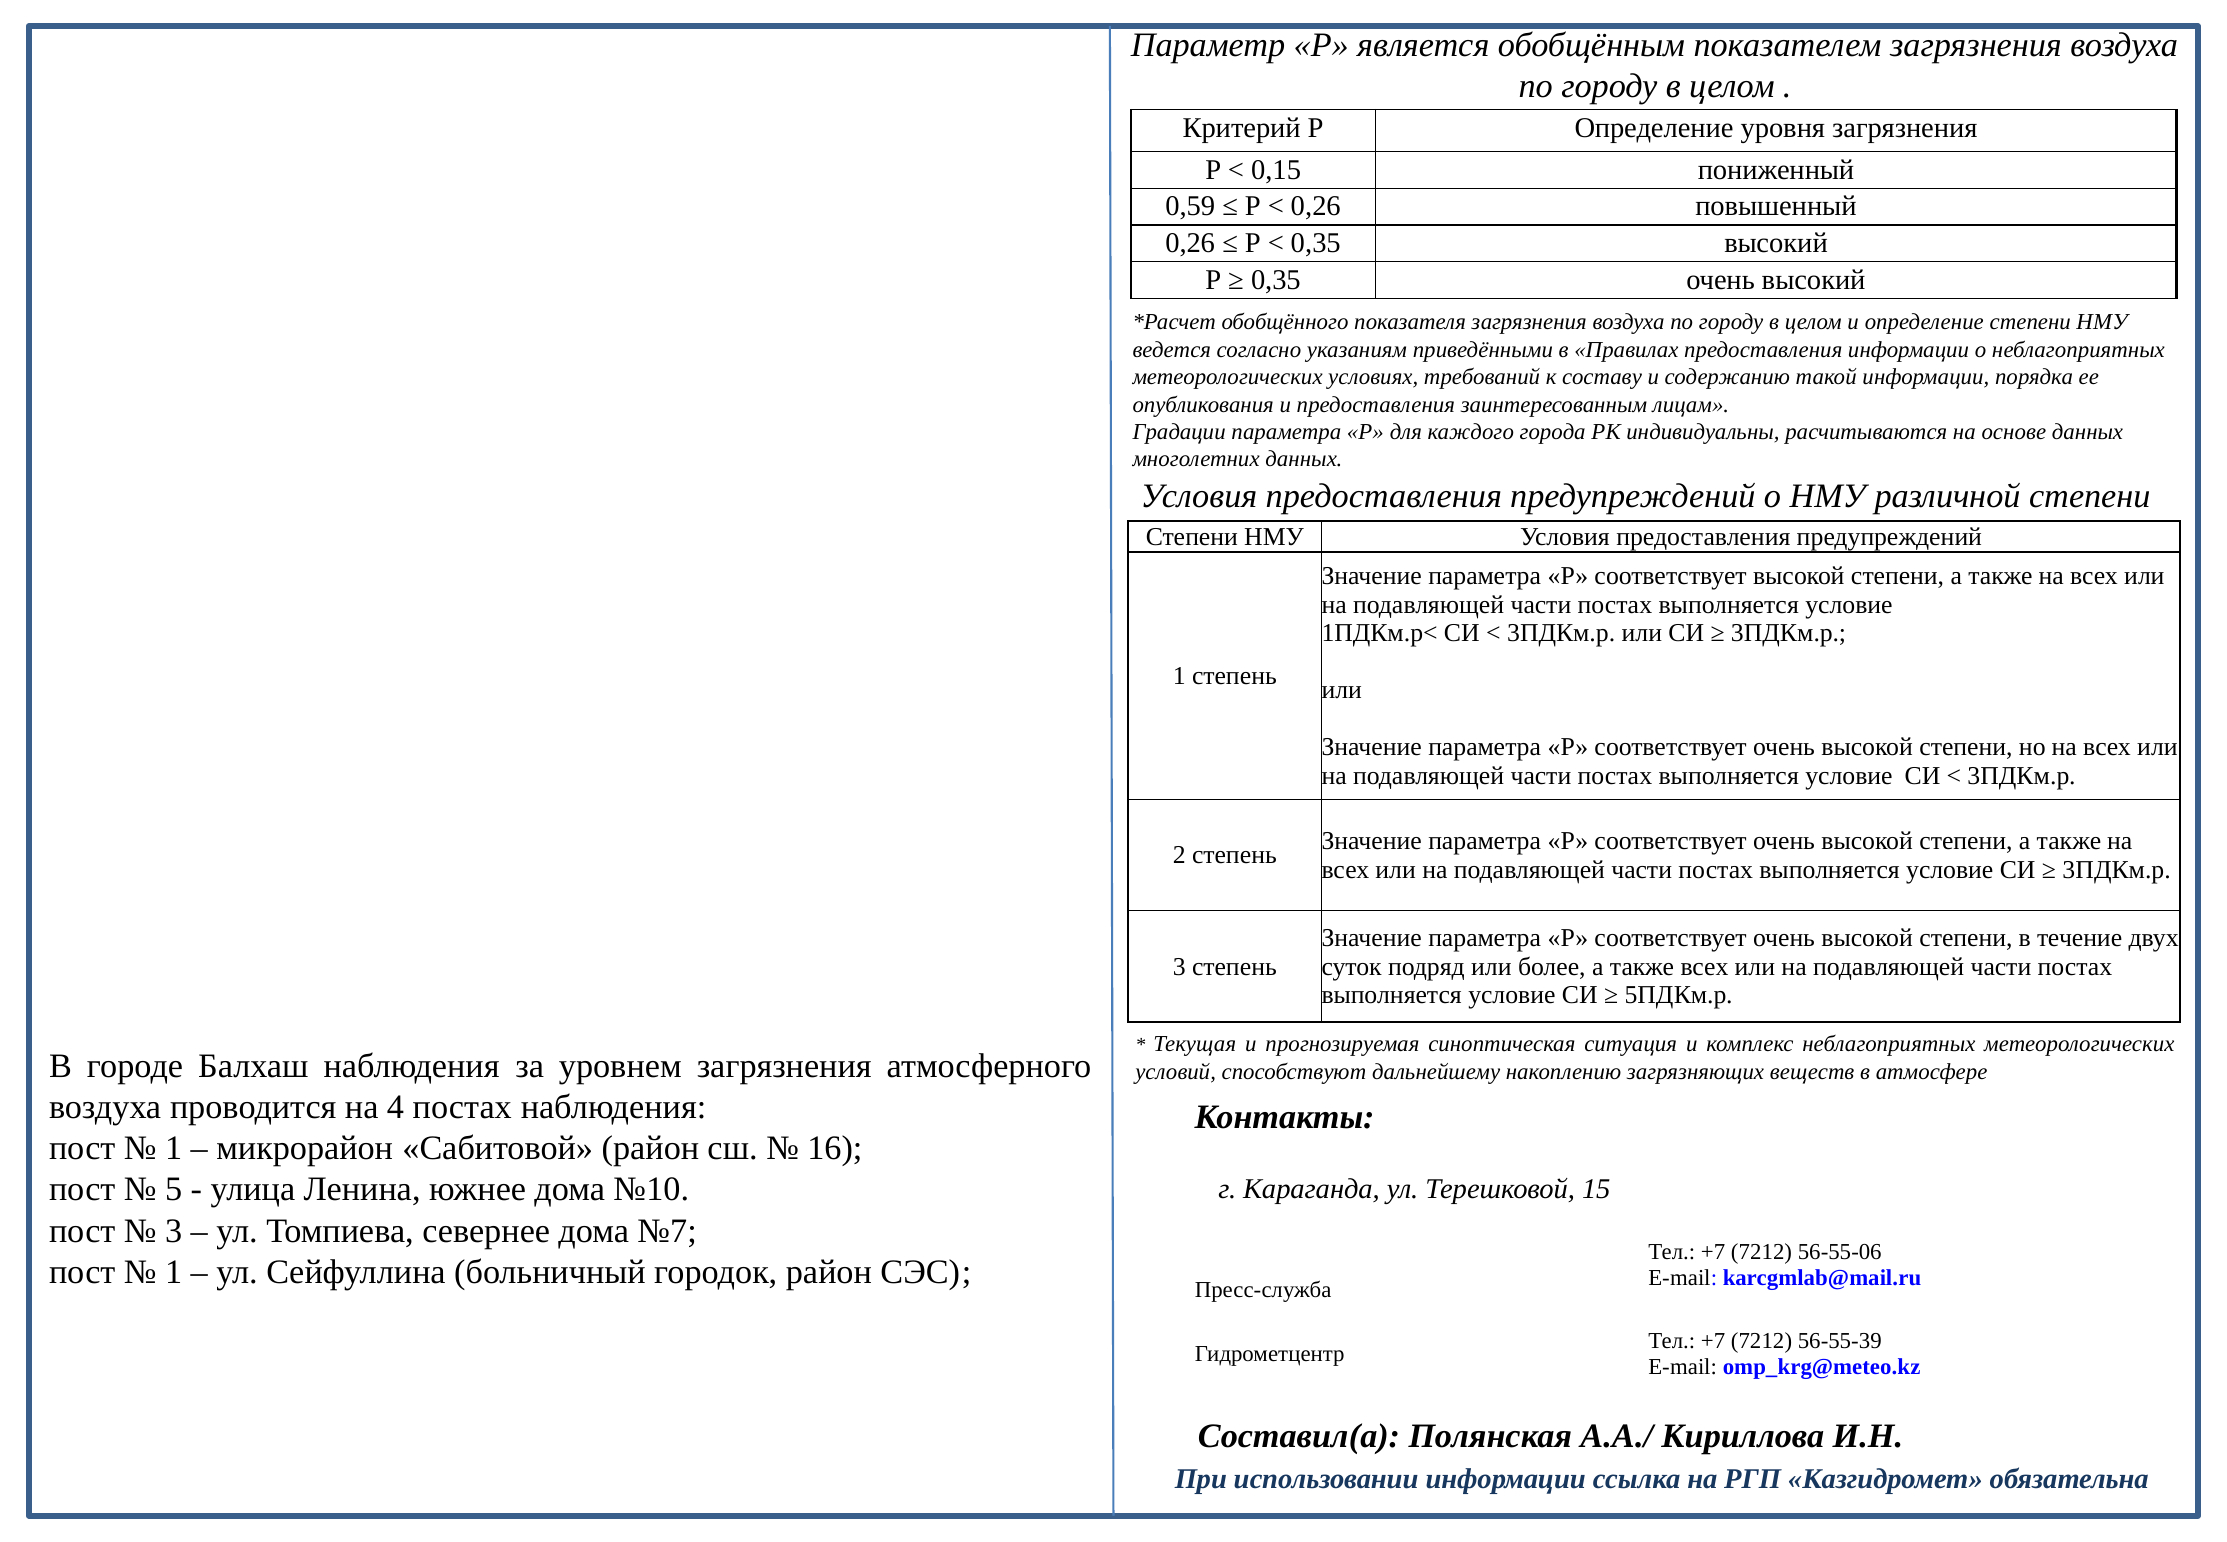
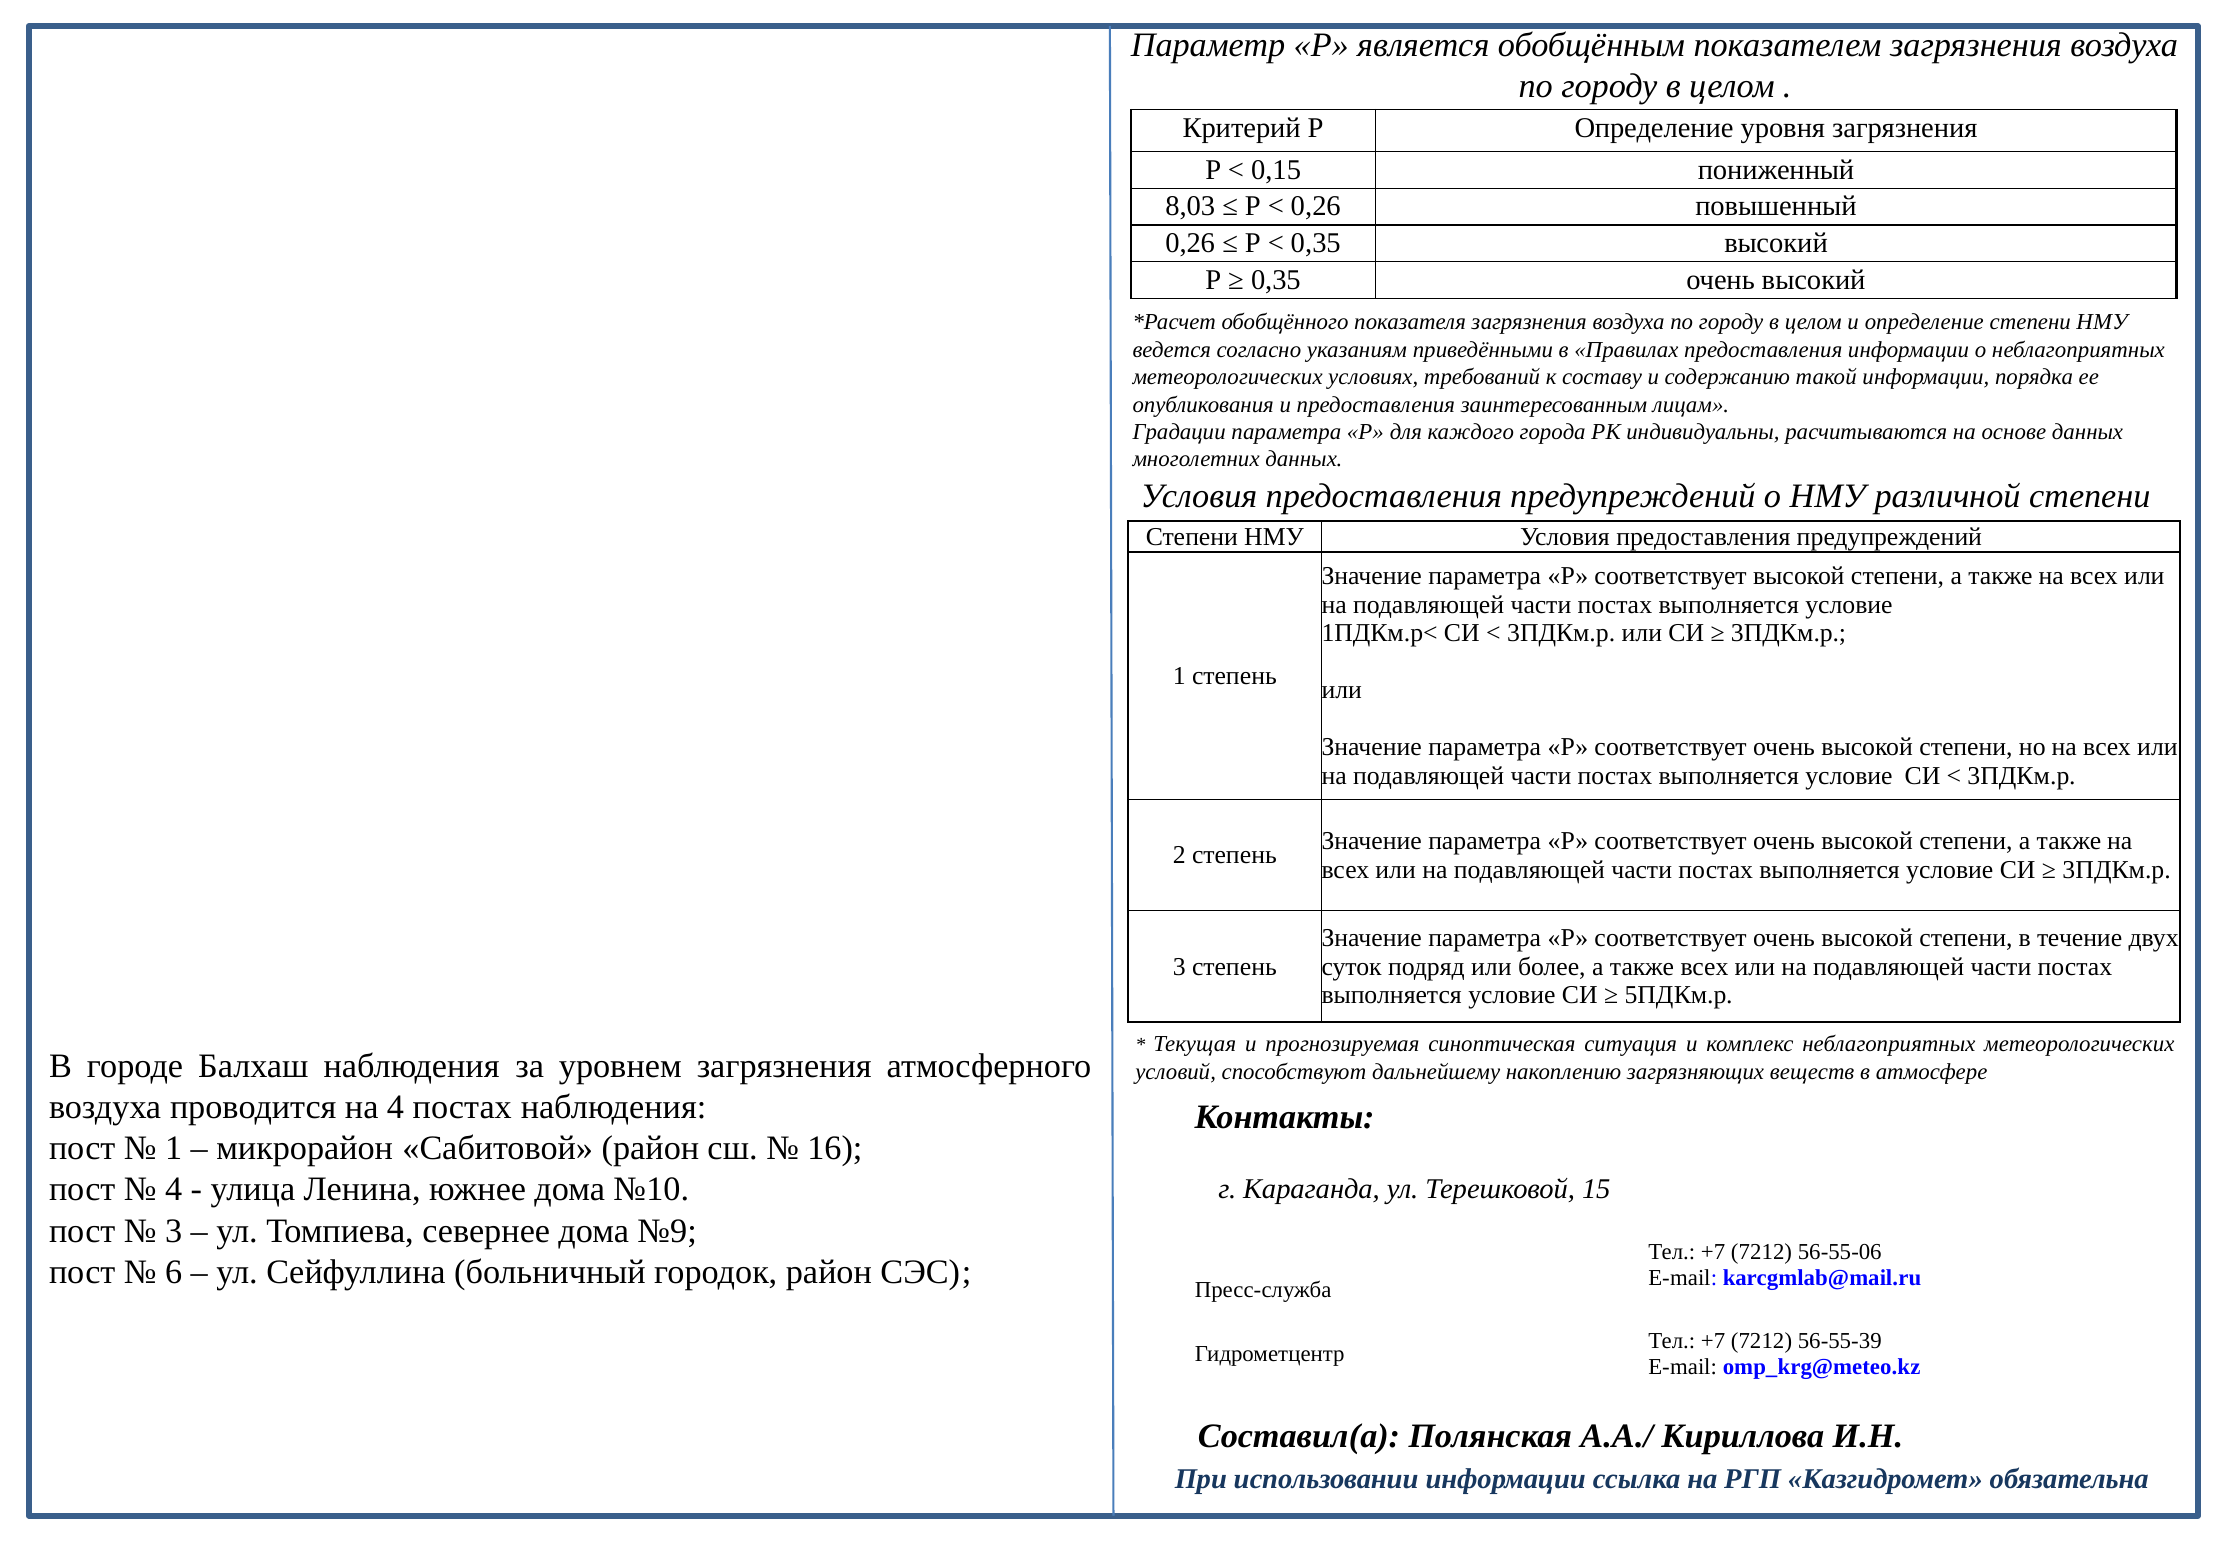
0,59: 0,59 -> 8,03 (1190, 206)
5: 5 -> 4 (174, 1189)
№7: №7 -> №9 (667, 1231)
1: 1 -> 6 (174, 1272)
